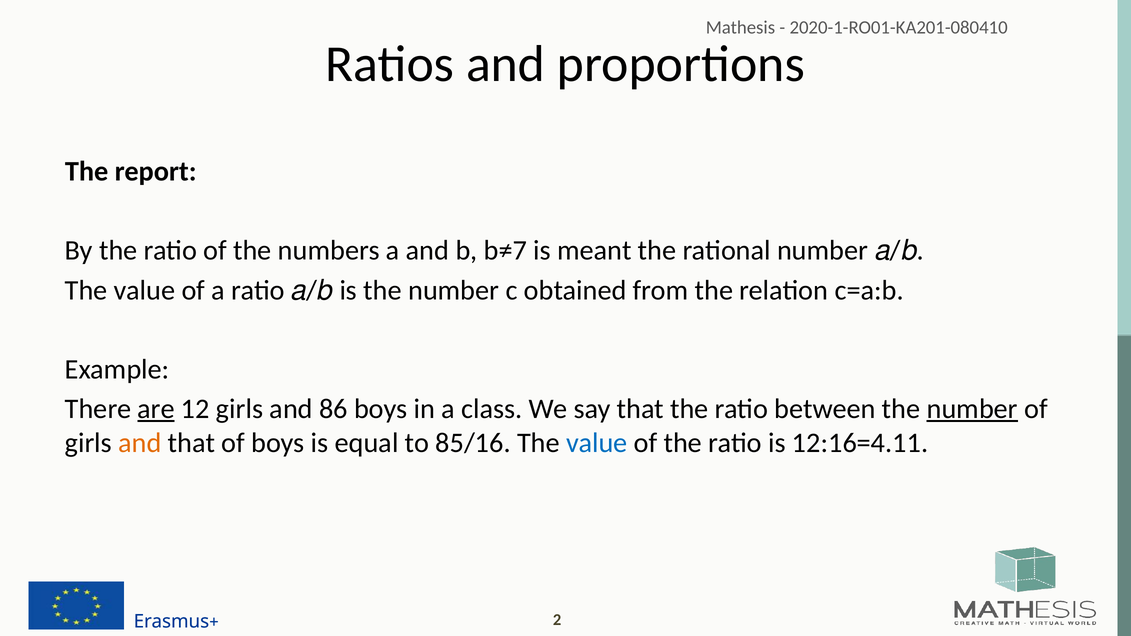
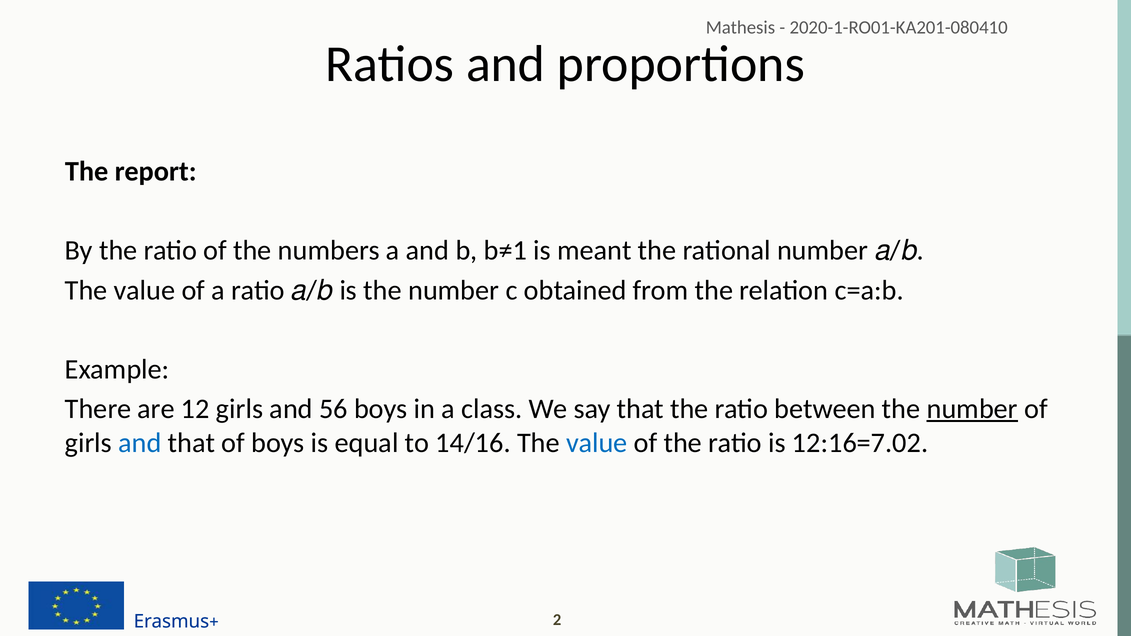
b≠7: b≠7 -> b≠1 (505, 251)
are underline: present -> none (156, 409)
86: 86 -> 56 (333, 409)
and colour: orange -> blue (140, 443)
85/16: 85/16 -> 14/16 (473, 443)
12:16=4.11: 12:16=4.11 -> 12:16=7.02 (860, 443)
